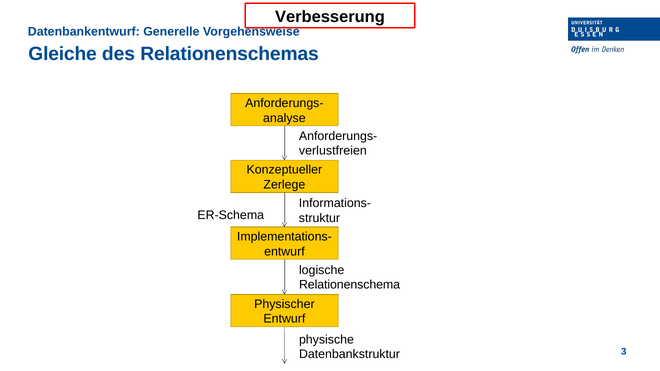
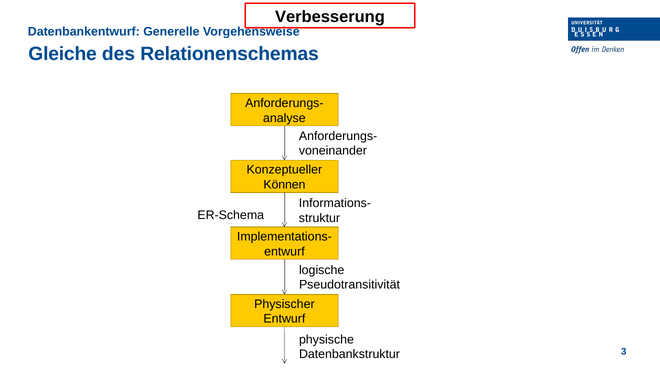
verlustfreien: verlustfreien -> voneinander (333, 151)
Zerlege: Zerlege -> Können (284, 185)
Relationenschema: Relationenschema -> Pseudotransitivität (349, 285)
